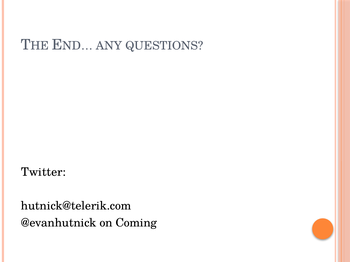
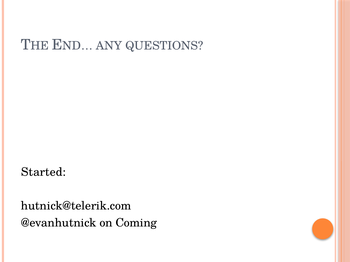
Twitter: Twitter -> Started (43, 172)
